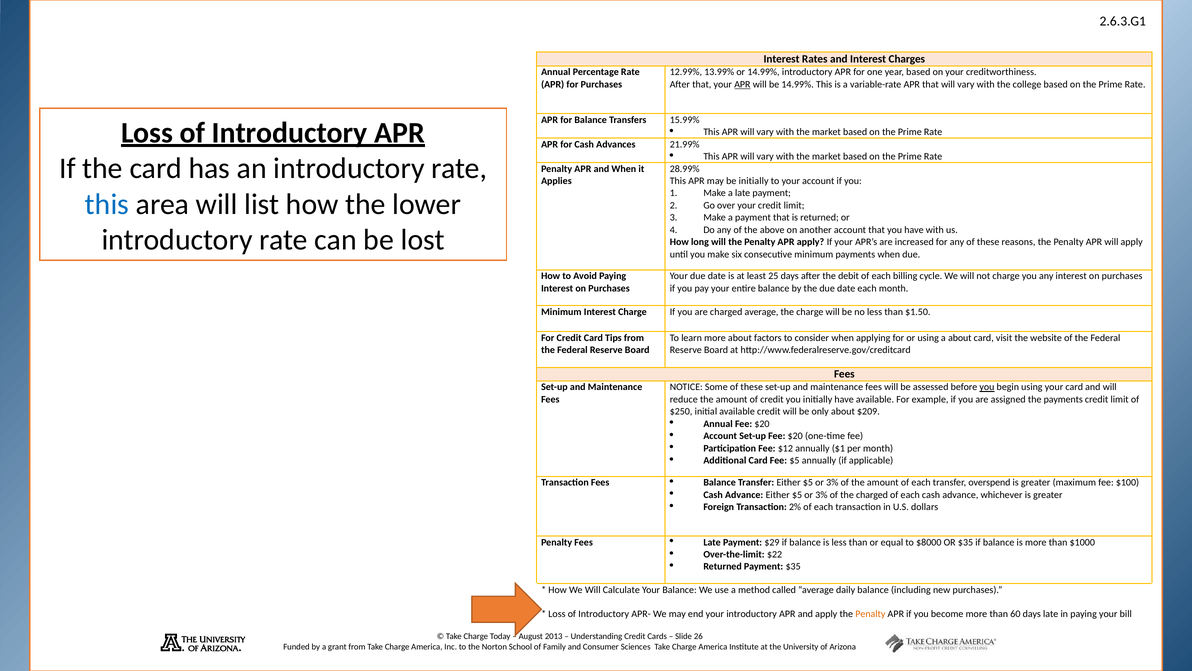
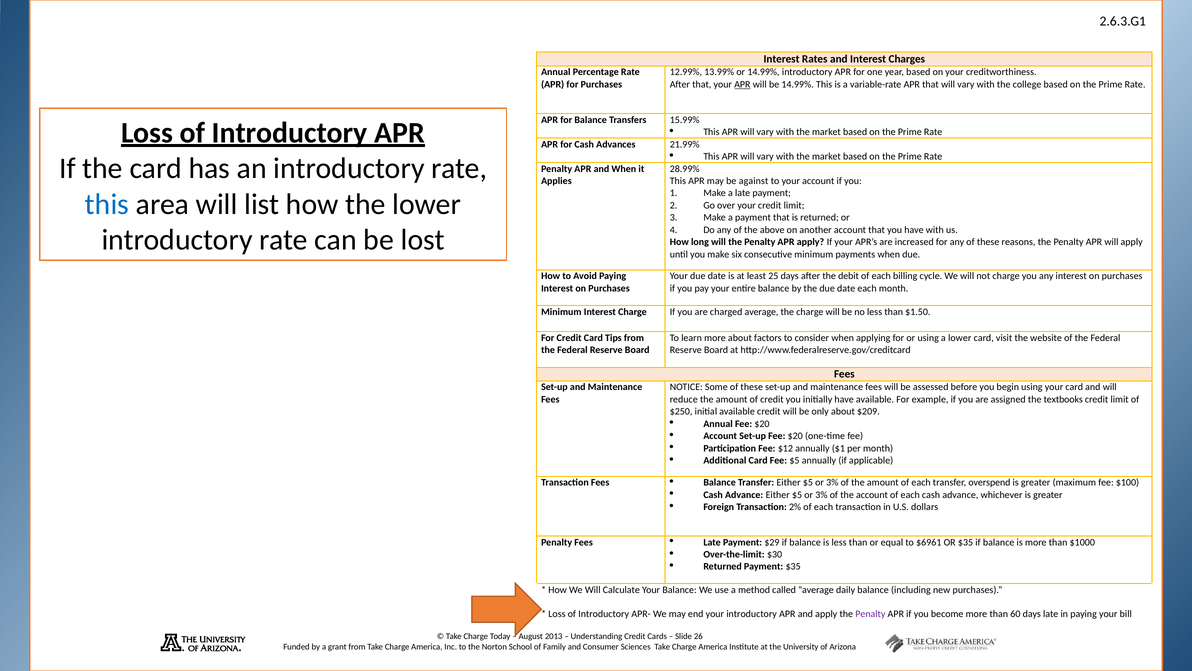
be initially: initially -> against (754, 181)
a about: about -> lower (960, 338)
you underline: present -> none (987, 387)
the payments: payments -> textbooks (1063, 399)
the charged: charged -> account (872, 495)
$8000: $8000 -> $6961 (929, 542)
$22: $22 -> $30 (775, 554)
Penalty colour: orange -> purple (870, 613)
